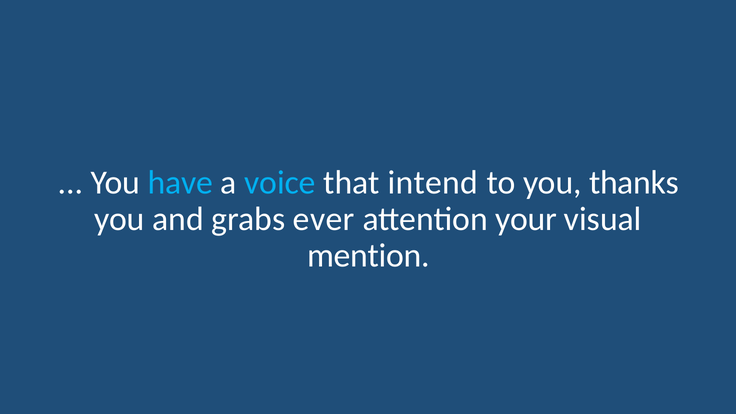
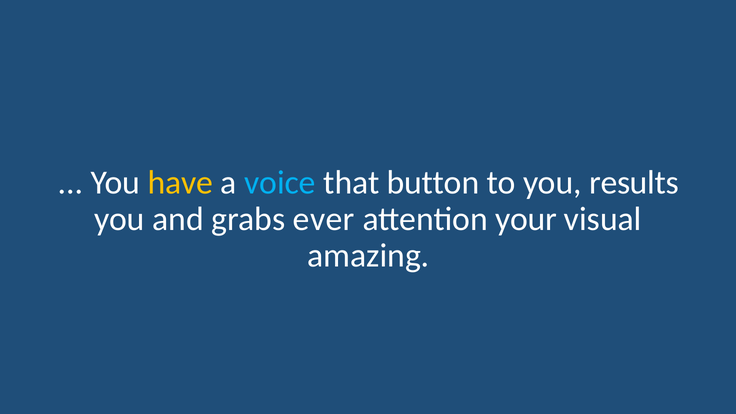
have colour: light blue -> yellow (180, 183)
intend: intend -> button (433, 183)
thanks: thanks -> results (634, 183)
mention: mention -> amazing (368, 256)
